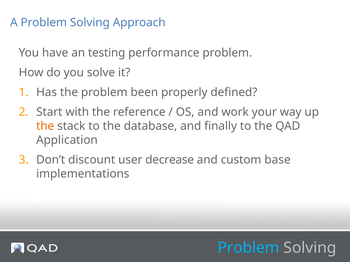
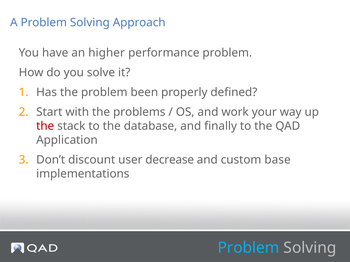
testing: testing -> higher (107, 53)
reference: reference -> problems (139, 112)
the colour: orange -> red (45, 126)
